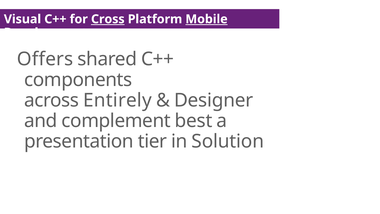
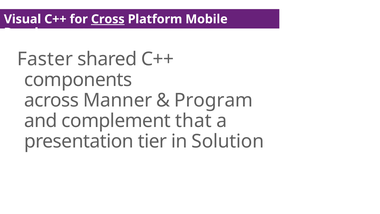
Mobile underline: present -> none (207, 19)
Offers: Offers -> Faster (45, 59)
Entirely: Entirely -> Manner (118, 100)
Designer: Designer -> Program (214, 100)
best: best -> that (193, 121)
